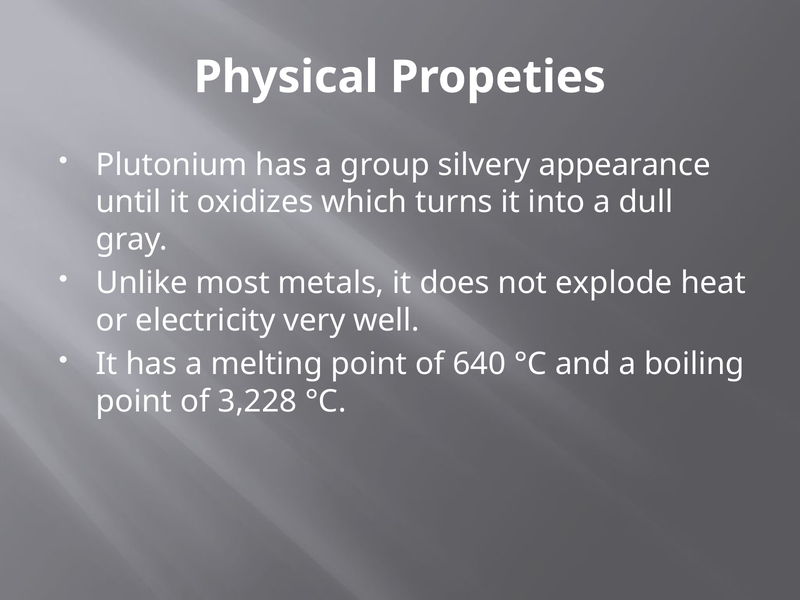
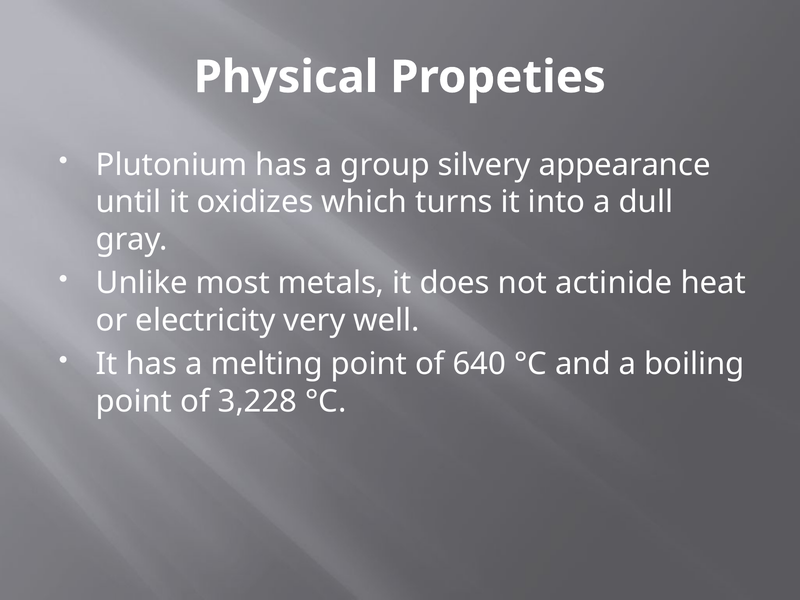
explode: explode -> actinide (614, 283)
